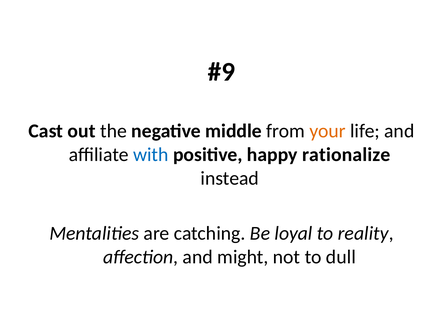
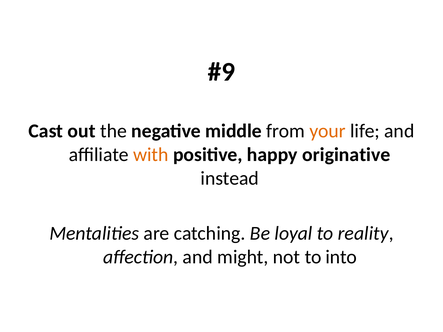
with colour: blue -> orange (151, 155)
rationalize: rationalize -> originative (346, 155)
dull: dull -> into (341, 257)
